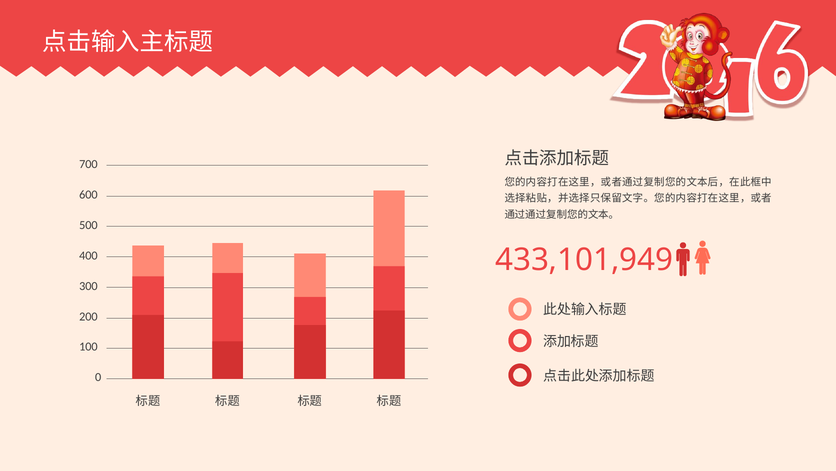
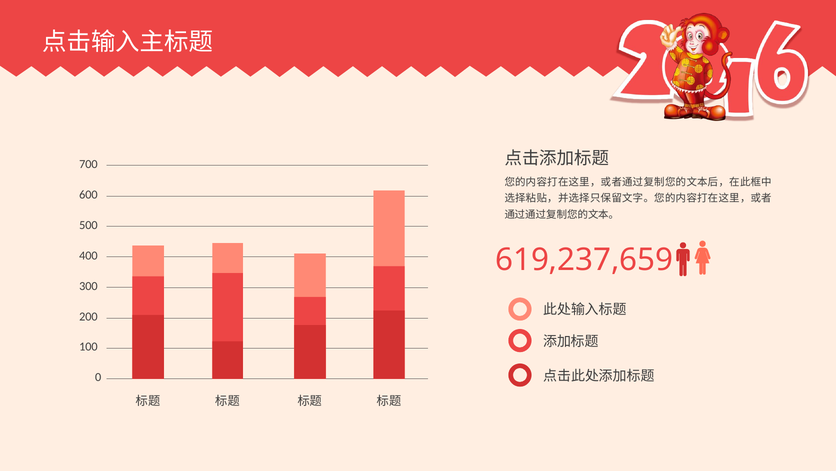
433,101,949: 433,101,949 -> 619,237,659 (584, 260)
